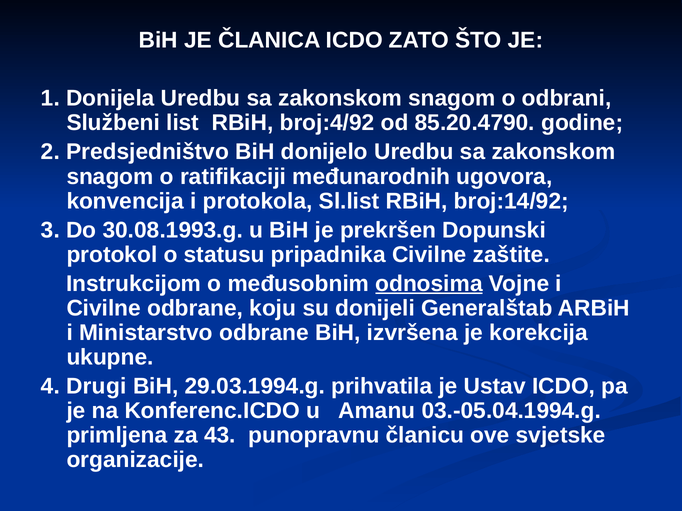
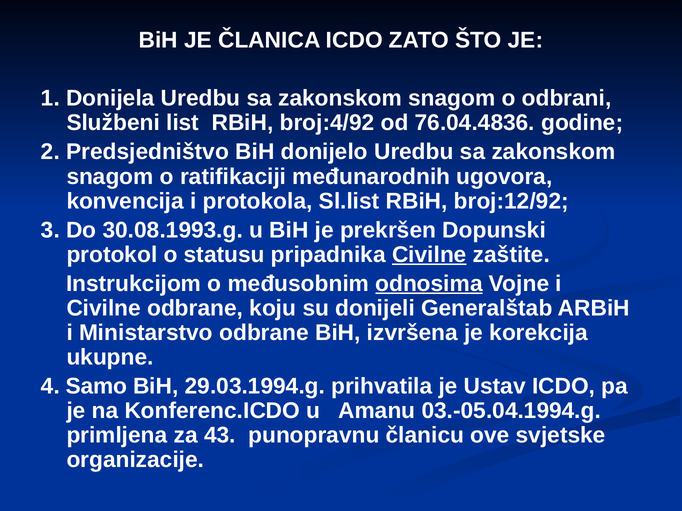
85.20.4790: 85.20.4790 -> 76.04.4836 (475, 123)
broj:14/92: broj:14/92 -> broj:12/92 (511, 201)
Civilne underline: none -> present (429, 255)
Drugi: Drugi -> Samo (97, 387)
